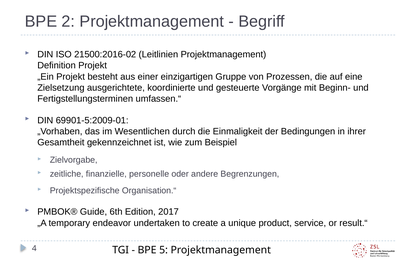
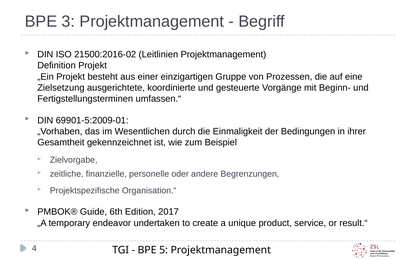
2: 2 -> 3 (68, 22)
